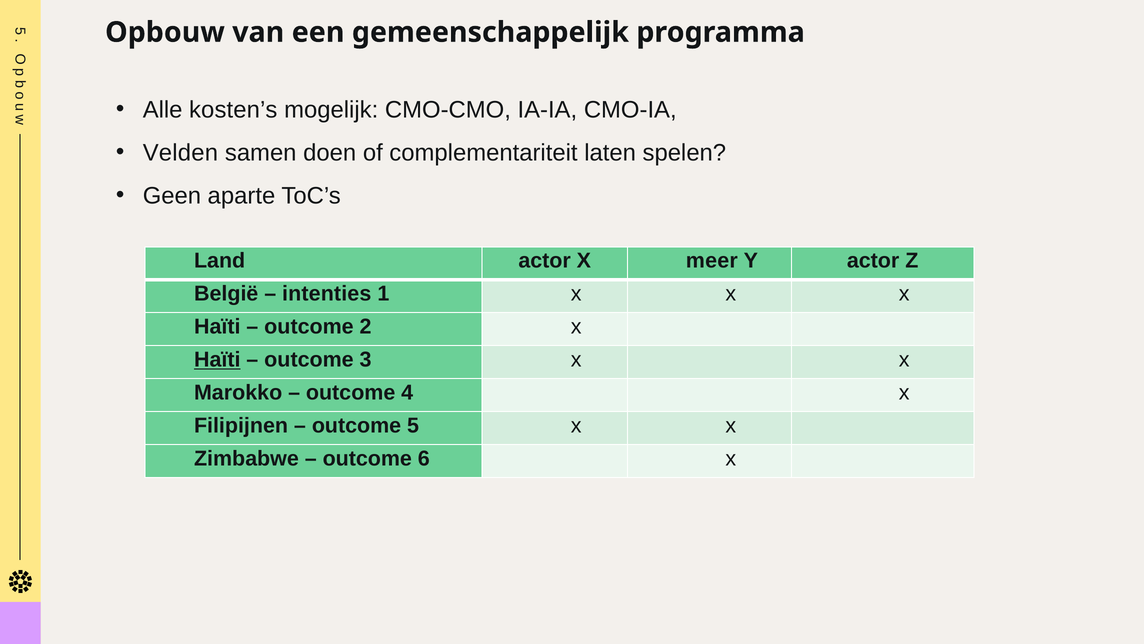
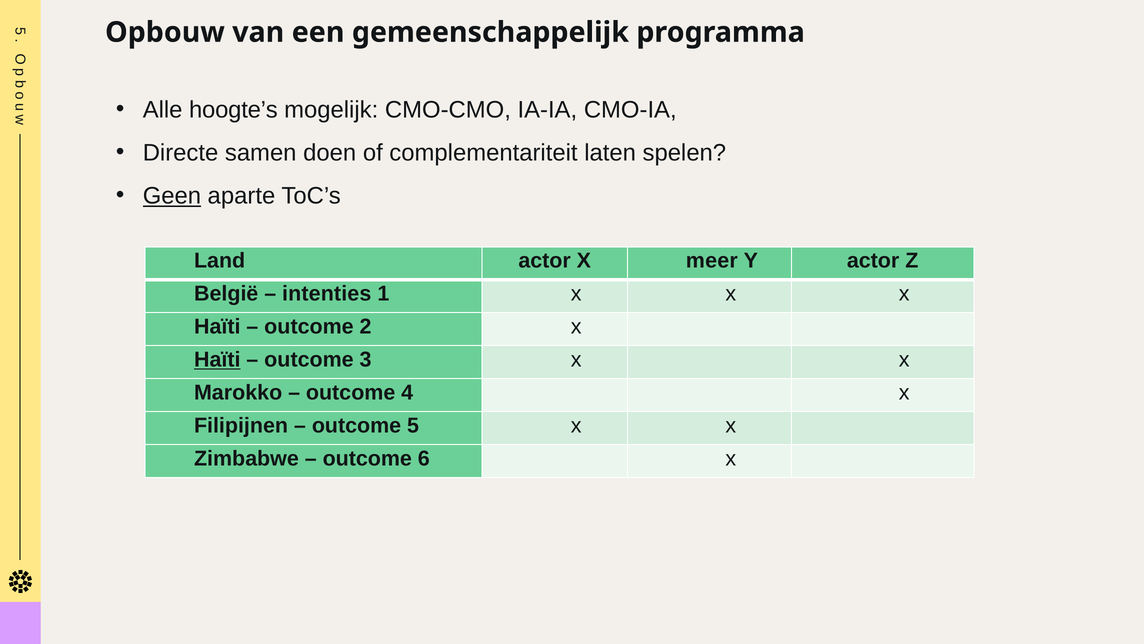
kosten’s: kosten’s -> hoogte’s (233, 110)
Velden: Velden -> Directe (181, 153)
Geen underline: none -> present (172, 196)
